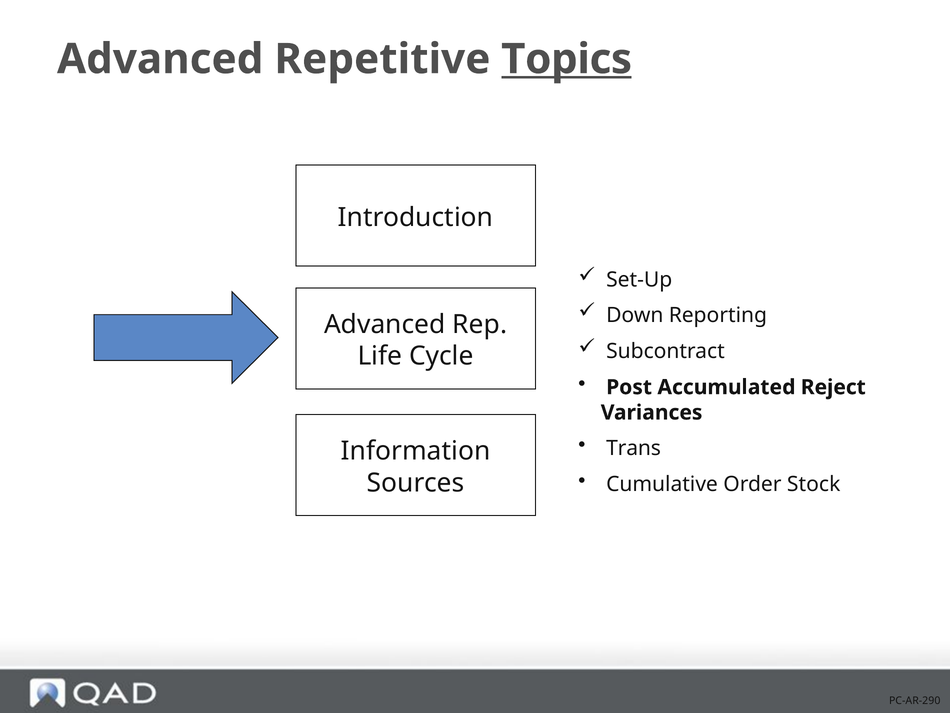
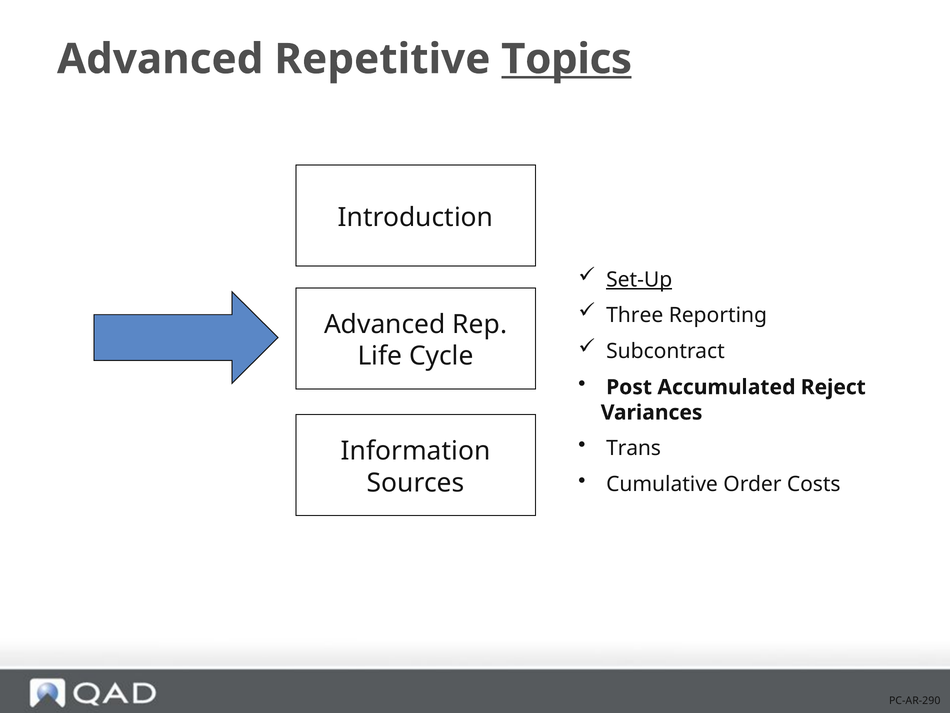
Set-Up underline: none -> present (639, 279)
Down: Down -> Three (635, 315)
Stock: Stock -> Costs (814, 484)
